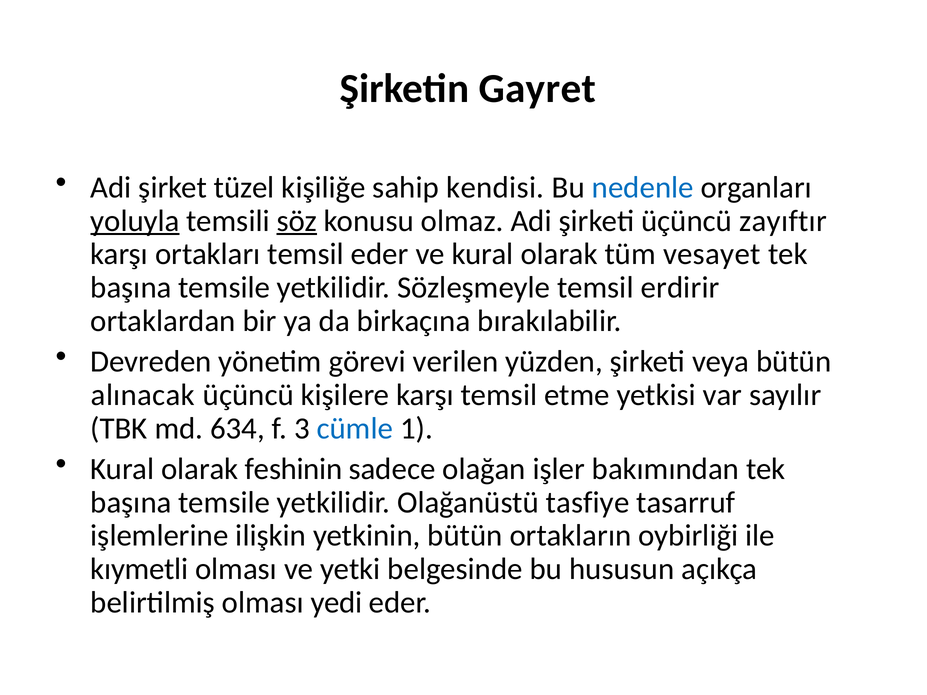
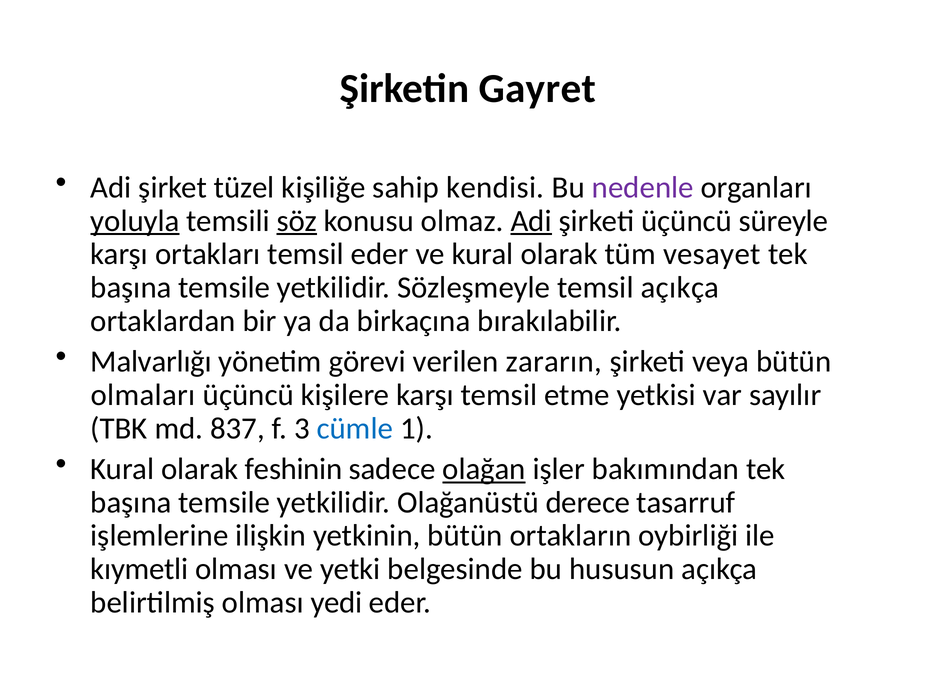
nedenle colour: blue -> purple (643, 188)
Adi underline: none -> present (531, 221)
zayıftır: zayıftır -> süreyle (783, 221)
temsil erdirir: erdirir -> açıkça (680, 288)
Devreden: Devreden -> Malvarlığı (151, 362)
yüzden: yüzden -> zararın (554, 362)
alınacak: alınacak -> olmaları (143, 395)
634: 634 -> 837 (238, 428)
olağan underline: none -> present (484, 469)
tasfiye: tasfiye -> derece (588, 503)
